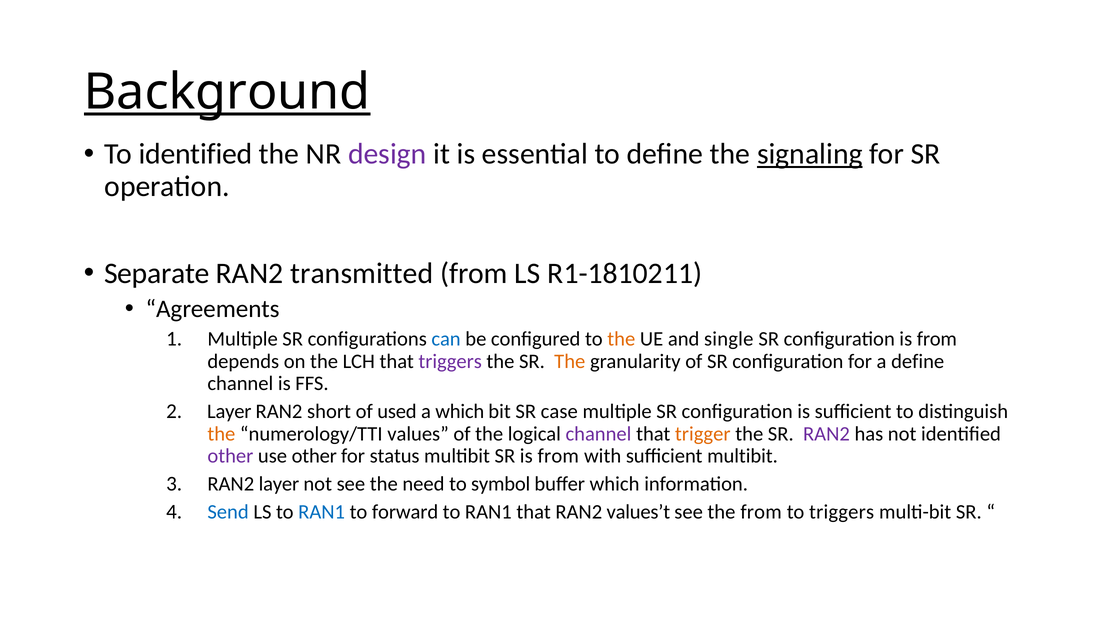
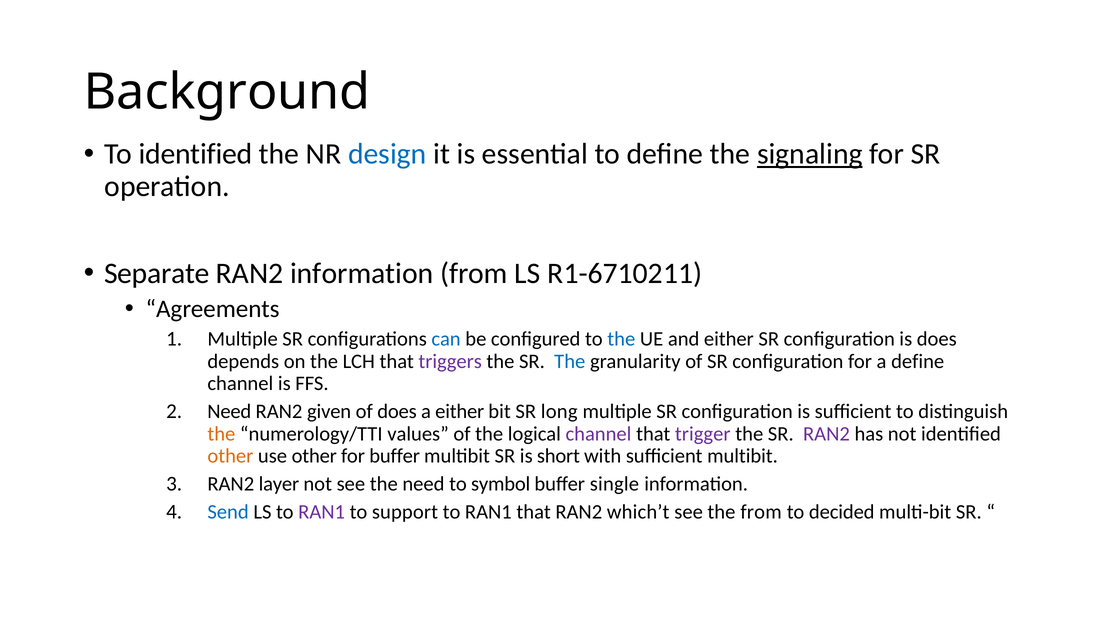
Background underline: present -> none (227, 92)
design colour: purple -> blue (387, 154)
RAN2 transmitted: transmitted -> information (362, 273)
R1-1810211: R1-1810211 -> R1-6710211 (625, 273)
the colour: orange -> blue (621, 339)
and single: single -> either (729, 339)
configuration is from: from -> does (937, 339)
The colour: orange -> blue (570, 362)
Layer: Layer -> Need (229, 412)
short: short -> given (329, 412)
of used: used -> does (397, 412)
a which: which -> either (460, 412)
case: case -> long (559, 412)
trigger colour: orange -> purple (703, 434)
other colour: purple -> orange (230, 456)
for status: status -> buffer (395, 456)
SR is from: from -> short (558, 456)
buffer which: which -> single (614, 484)
RAN1 colour: blue -> purple (322, 512)
forward: forward -> support (405, 512)
values’t: values’t -> which’t (638, 512)
to triggers: triggers -> decided (842, 512)
